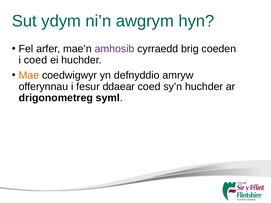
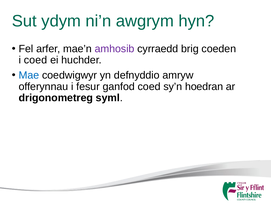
Mae colour: orange -> blue (29, 75)
ddaear: ddaear -> ganfod (119, 87)
sy’n huchder: huchder -> hoedran (204, 87)
